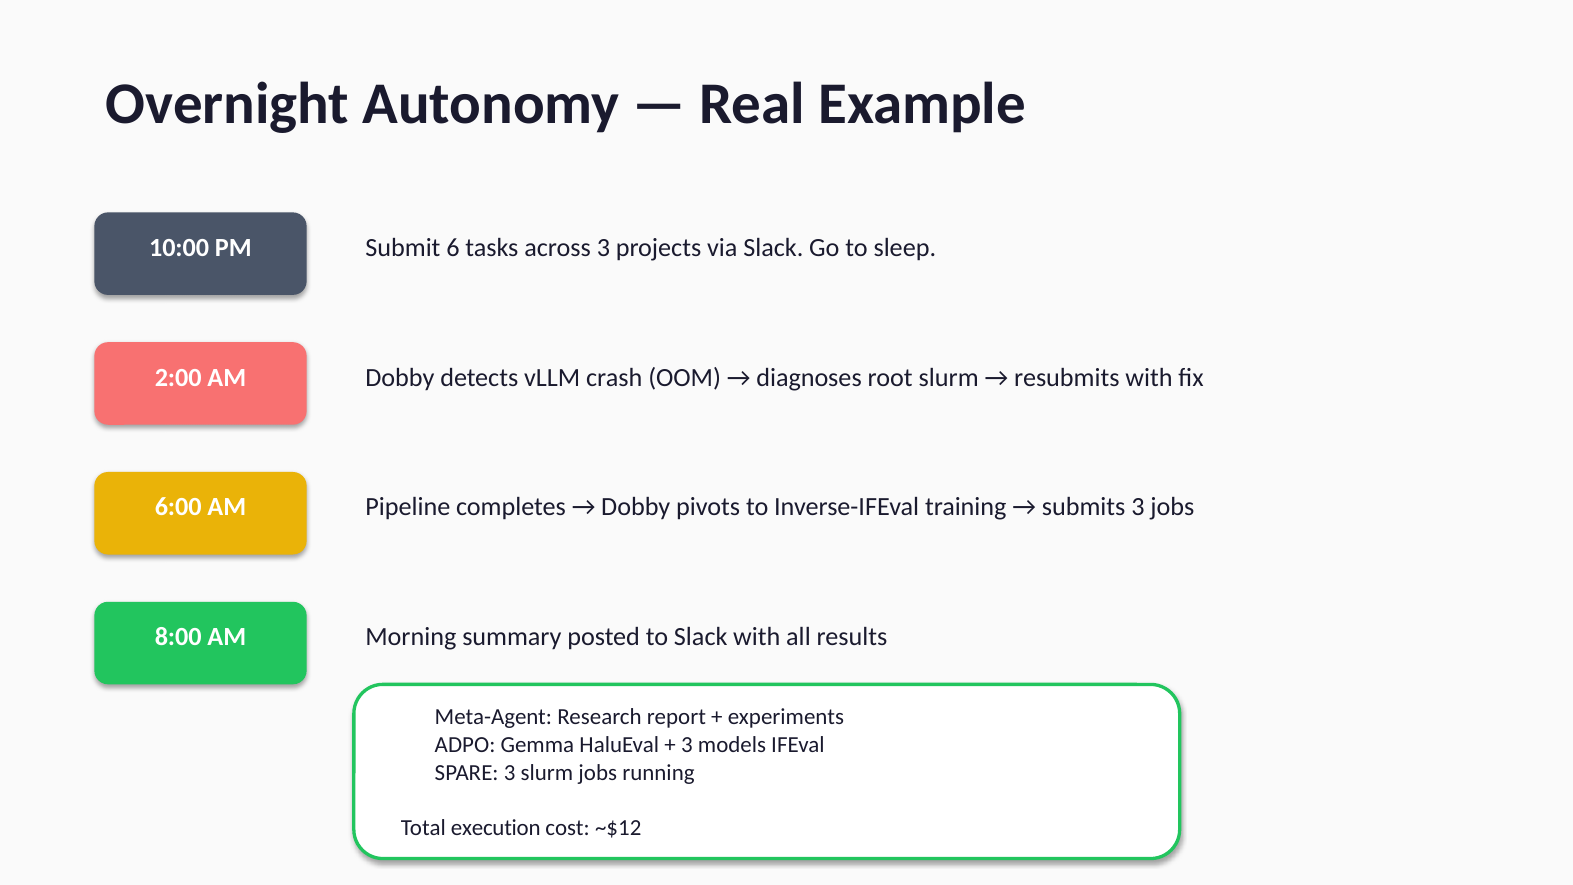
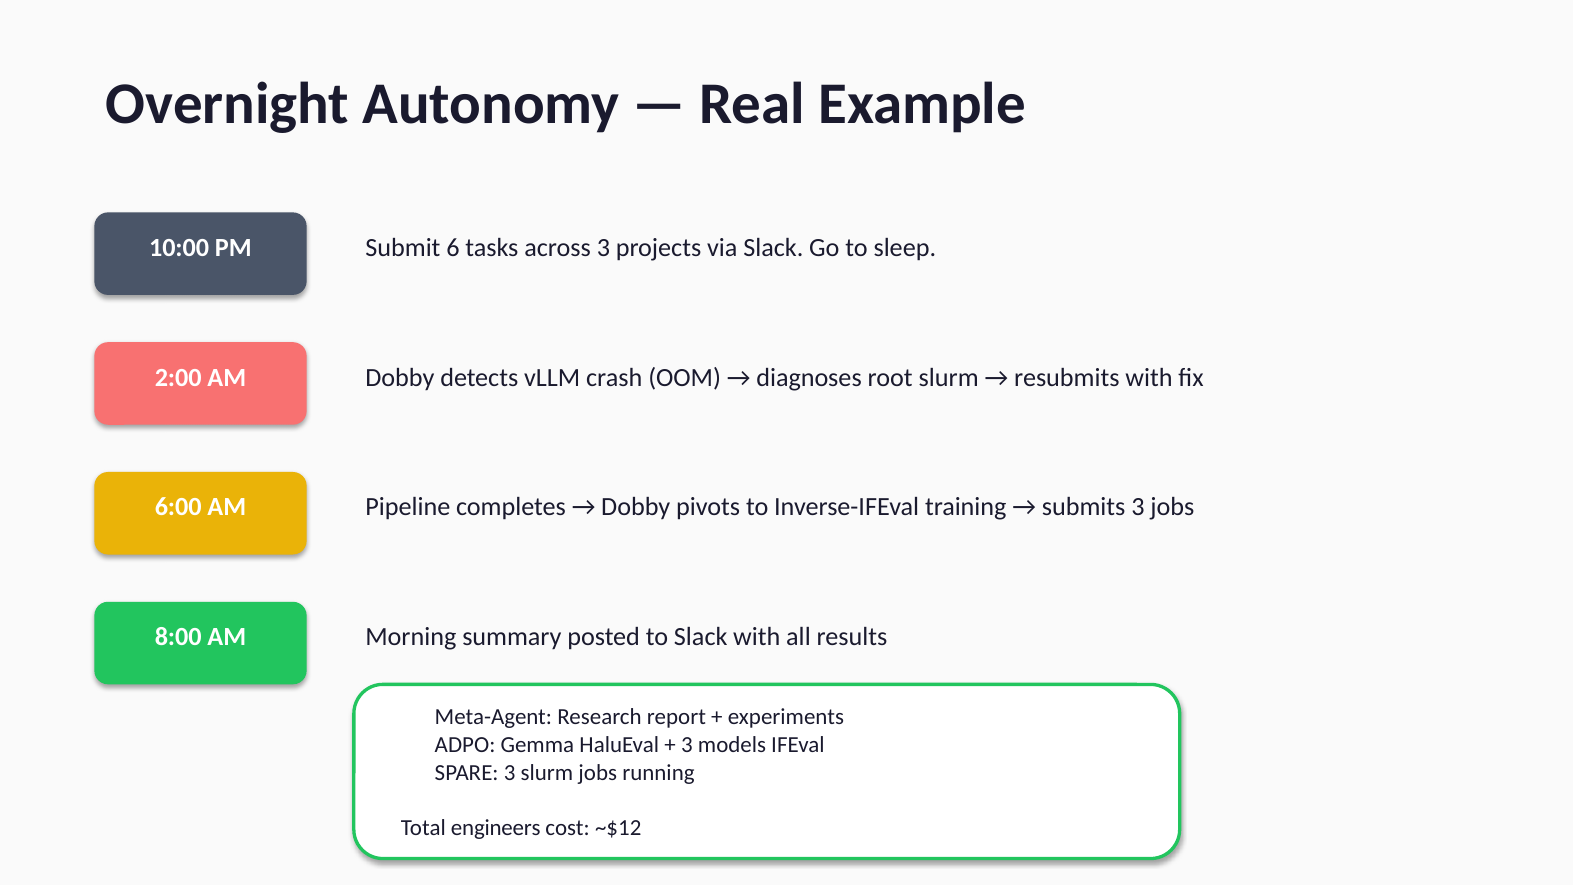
execution: execution -> engineers (496, 827)
